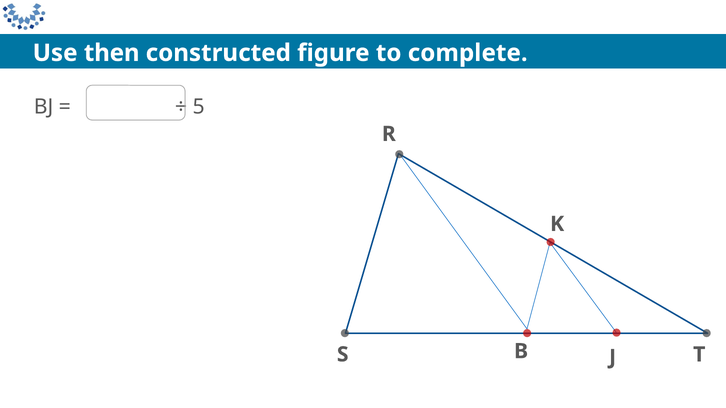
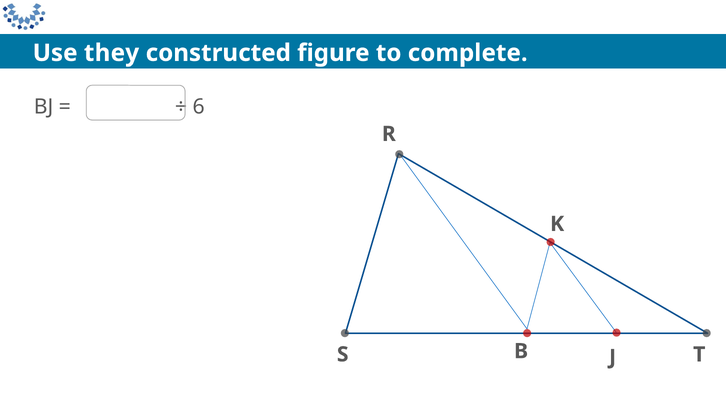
then: then -> they (111, 53)
5: 5 -> 6 (199, 107)
